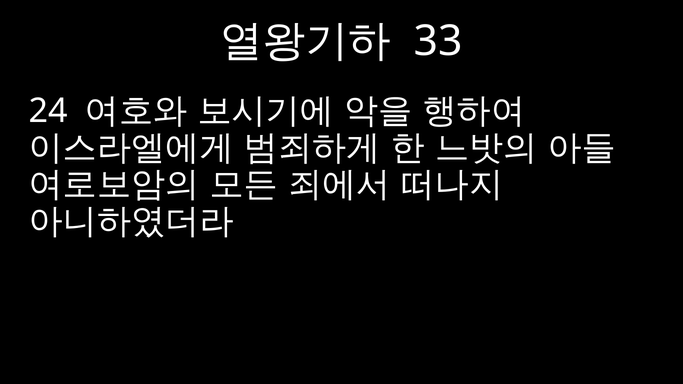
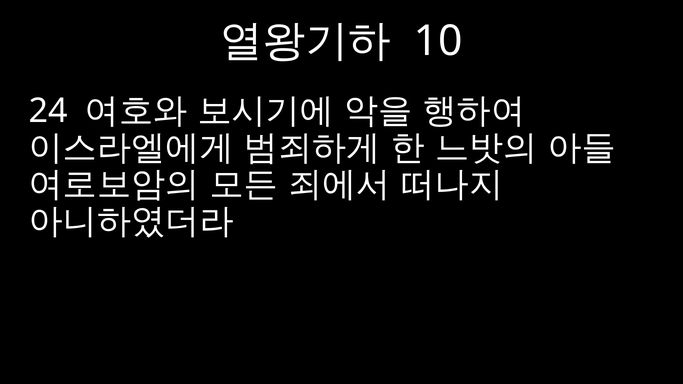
33: 33 -> 10 (438, 41)
